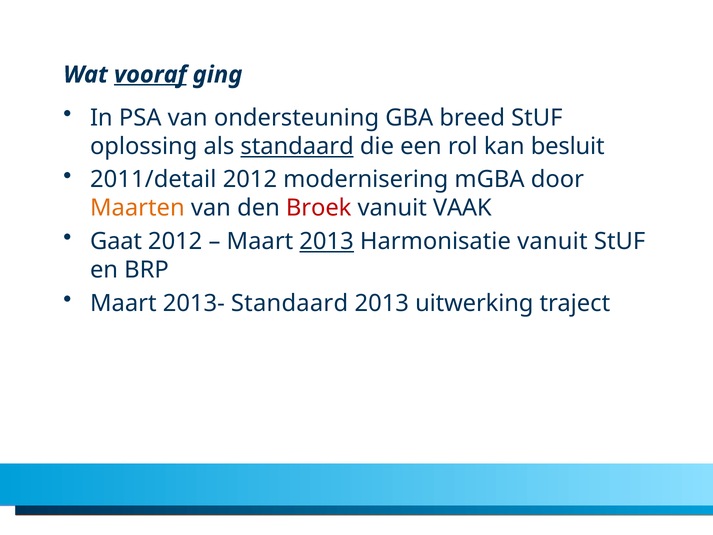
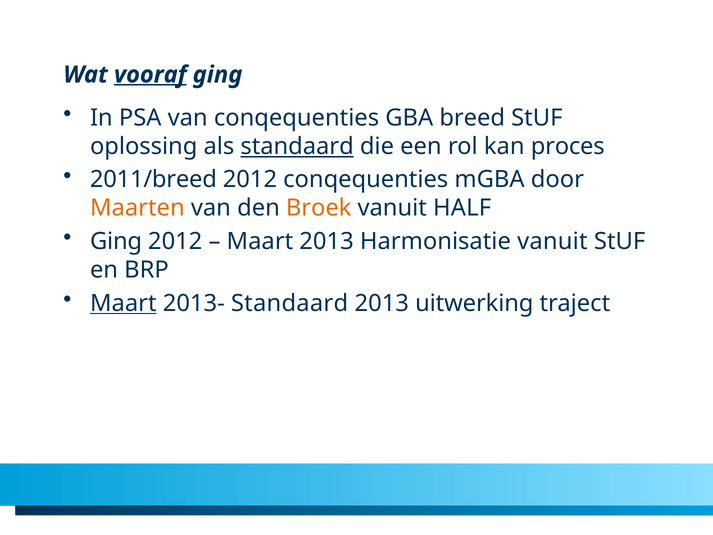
van ondersteuning: ondersteuning -> conqequenties (297, 118)
besluit: besluit -> proces (568, 146)
2011/detail: 2011/detail -> 2011/breed (153, 180)
2012 modernisering: modernisering -> conqequenties (366, 180)
Broek colour: red -> orange (319, 208)
VAAK: VAAK -> HALF (462, 208)
Gaat: Gaat -> Ging (116, 241)
2013 underline: present -> none (327, 241)
Maart underline: none -> present (123, 303)
